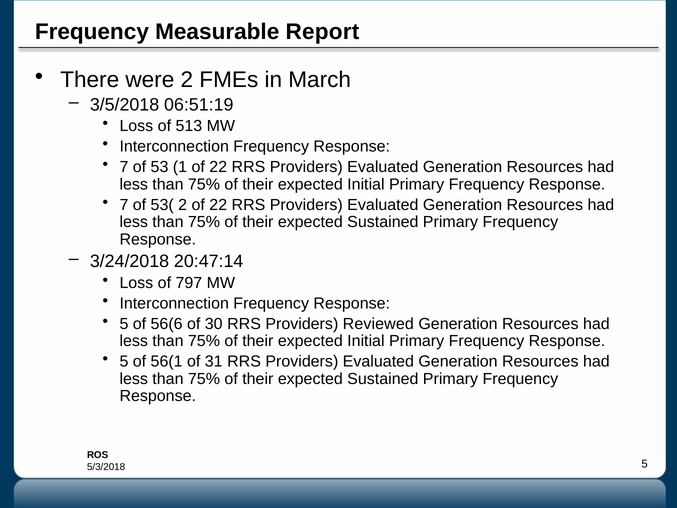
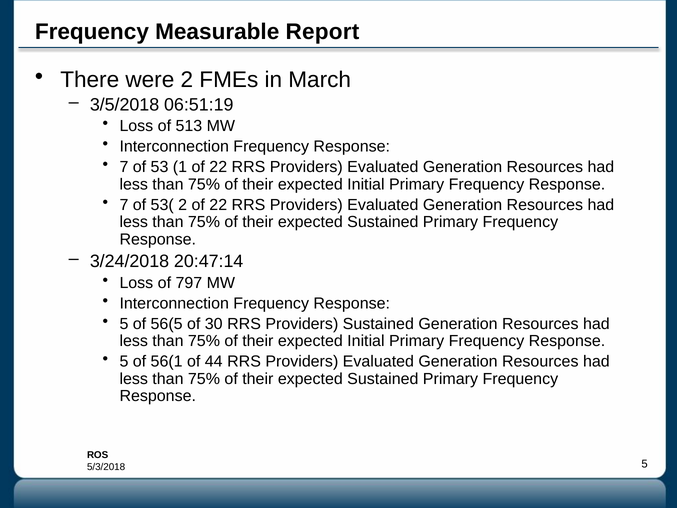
56(6: 56(6 -> 56(5 (167, 324)
Providers Reviewed: Reviewed -> Sustained (378, 324)
31: 31 -> 44 (214, 361)
